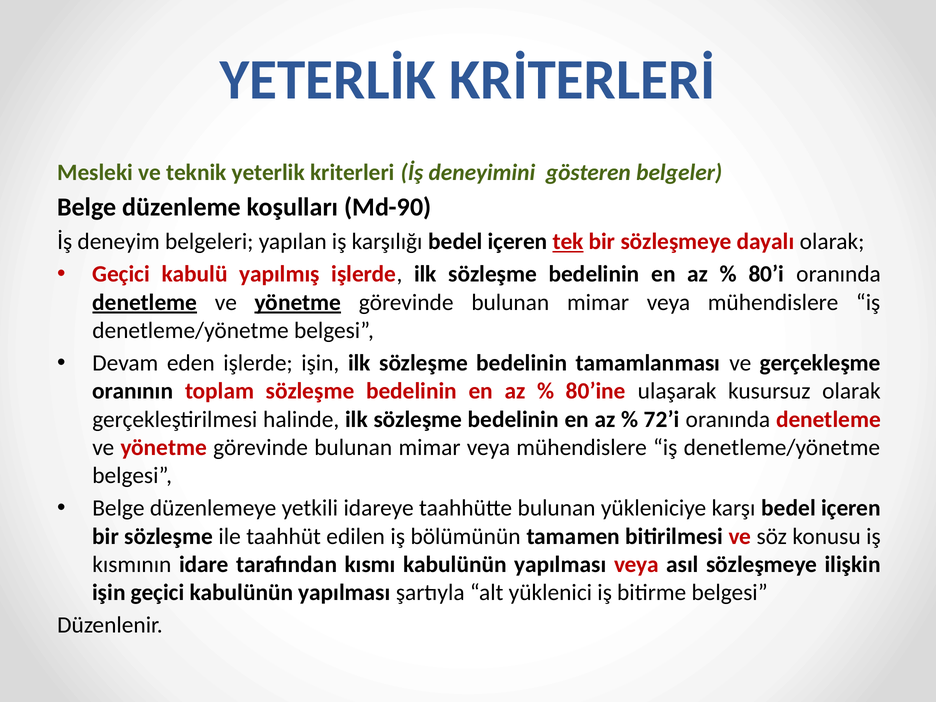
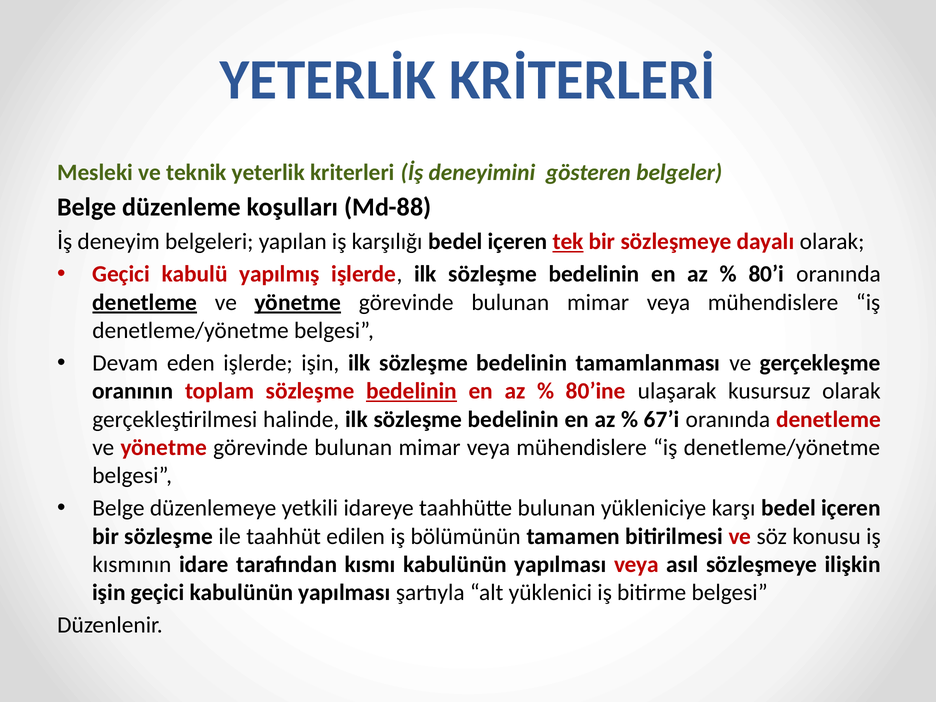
Md-90: Md-90 -> Md-88 (388, 207)
bedelinin underline: none -> present (412, 391)
72’i: 72’i -> 67’i (662, 419)
